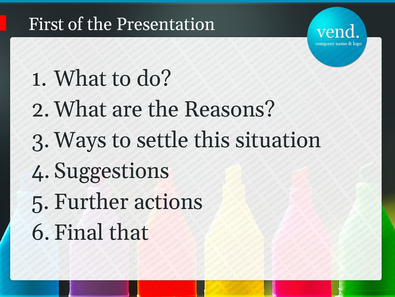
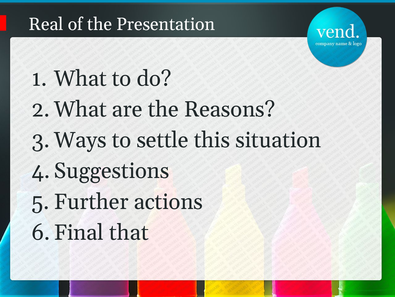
First: First -> Real (46, 24)
